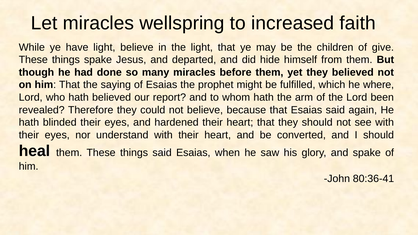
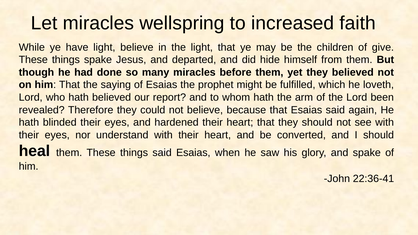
where: where -> loveth (379, 85)
80:36-41: 80:36-41 -> 22:36-41 (373, 179)
